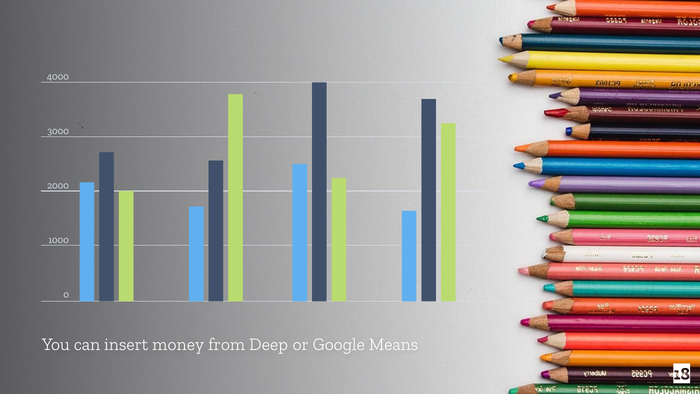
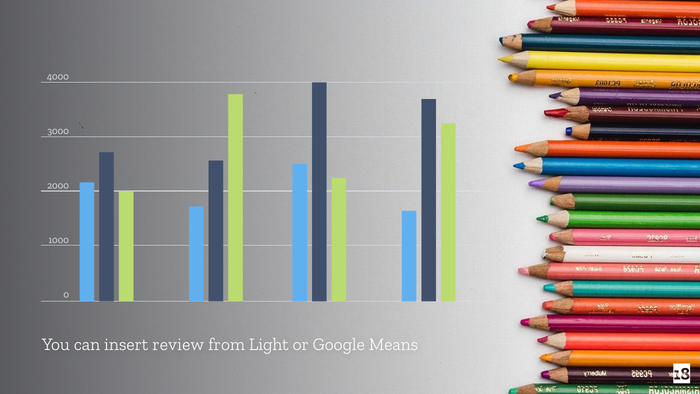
money: money -> review (178, 344)
Deep: Deep -> Light (269, 344)
